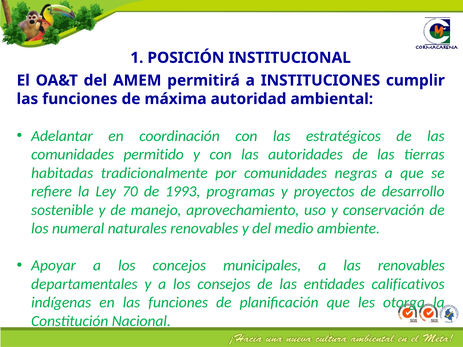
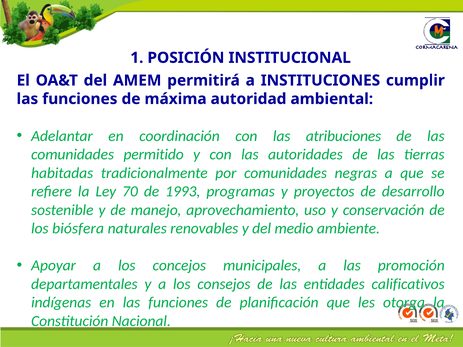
estratégicos: estratégicos -> atribuciones (343, 136)
numeral: numeral -> biósfera (78, 229)
las renovables: renovables -> promoción (411, 266)
